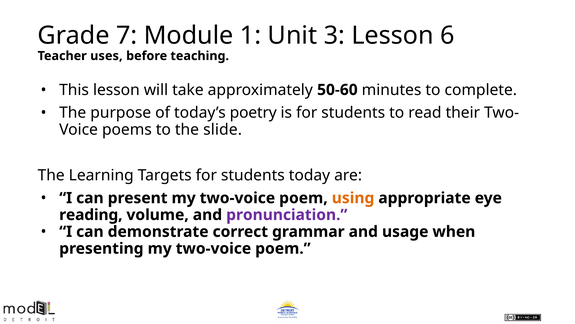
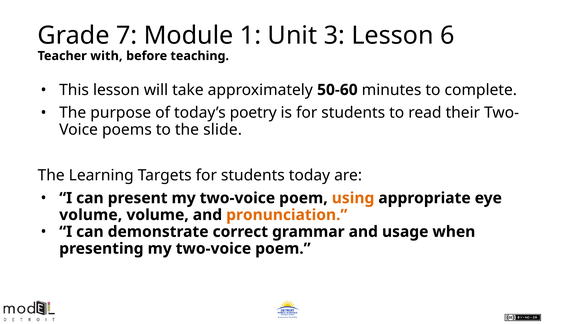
uses: uses -> with (106, 56)
reading: reading -> volume (91, 215)
pronunciation colour: purple -> orange (287, 215)
